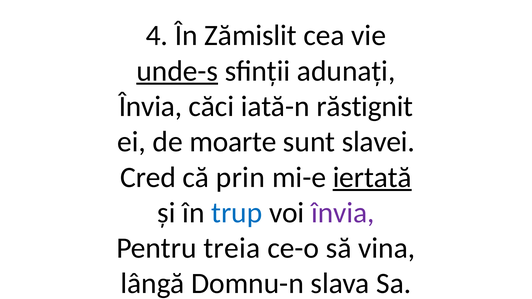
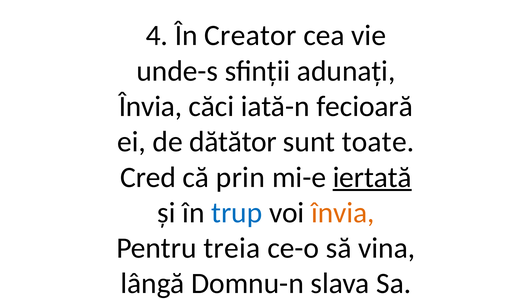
Zămislit: Zămislit -> Creator (250, 36)
unde-s underline: present -> none (177, 71)
răstignit: răstignit -> fecioară (365, 106)
moarte: moarte -> dătător (233, 142)
slavei: slavei -> toate (378, 142)
învia colour: purple -> orange (343, 213)
